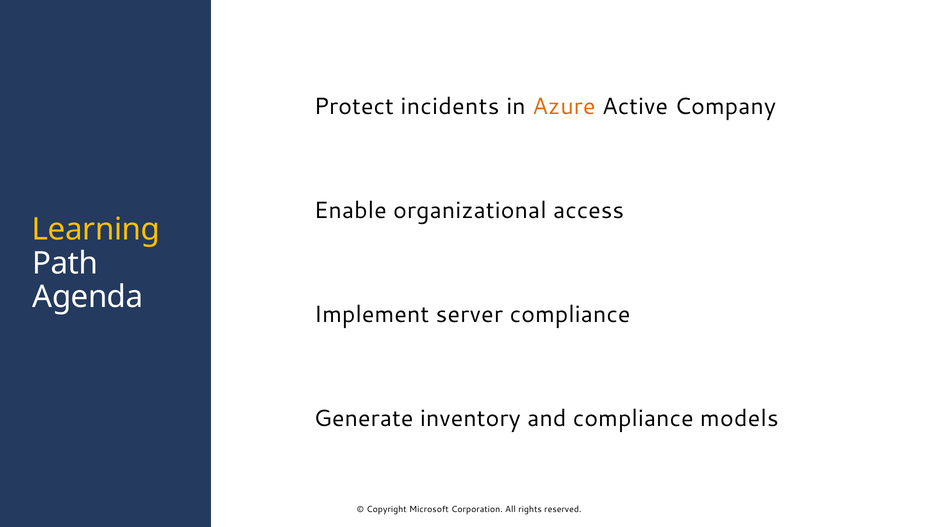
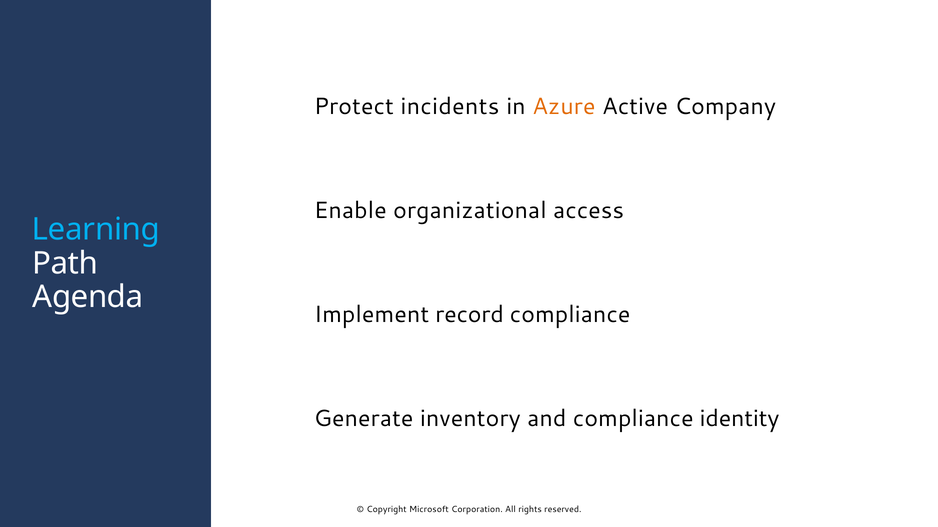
Learning colour: yellow -> light blue (96, 230)
server: server -> record (470, 315)
models: models -> identity (740, 419)
